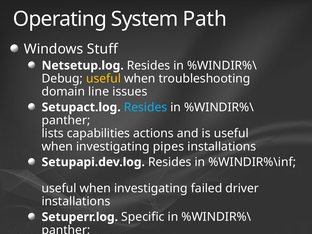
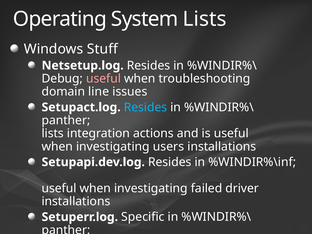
System Path: Path -> Lists (205, 19)
useful colour: yellow -> pink (104, 79)
capabilities: capabilities -> integration (98, 133)
pipes: pipes -> users (168, 147)
